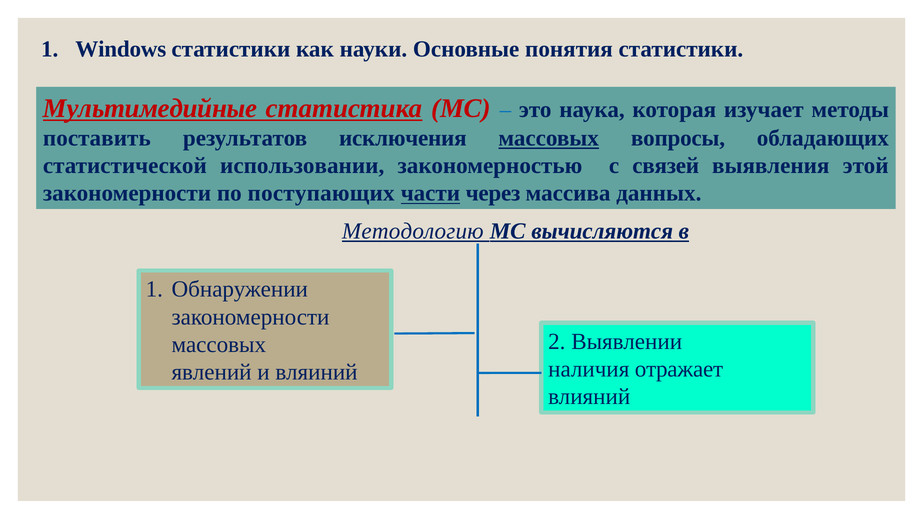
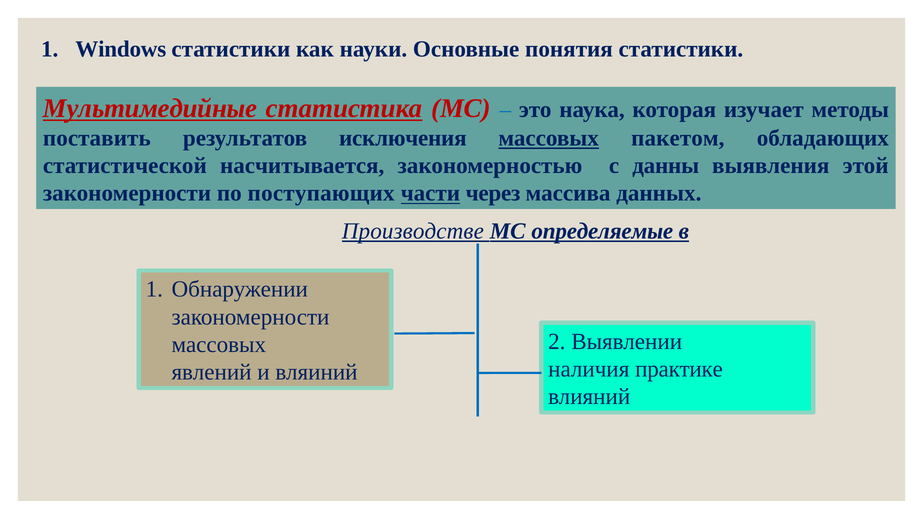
вопросы: вопросы -> пакетом (678, 138)
использовании: использовании -> насчитывается (302, 166)
связей: связей -> данны (666, 166)
Методологию: Методологию -> Производстве (413, 231)
вычисляются: вычисляются -> определяемые (602, 231)
отражает: отражает -> практике (679, 369)
